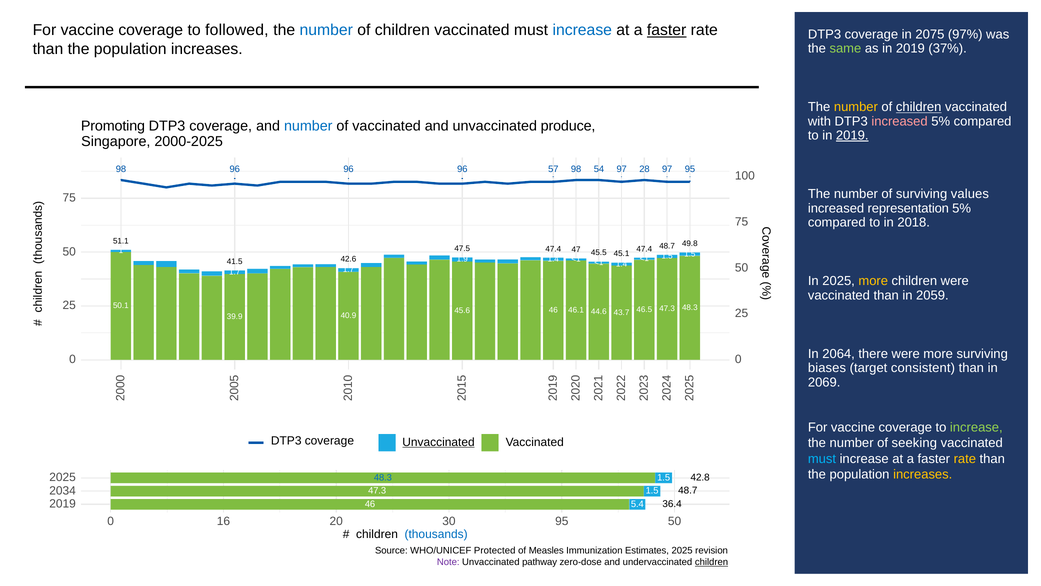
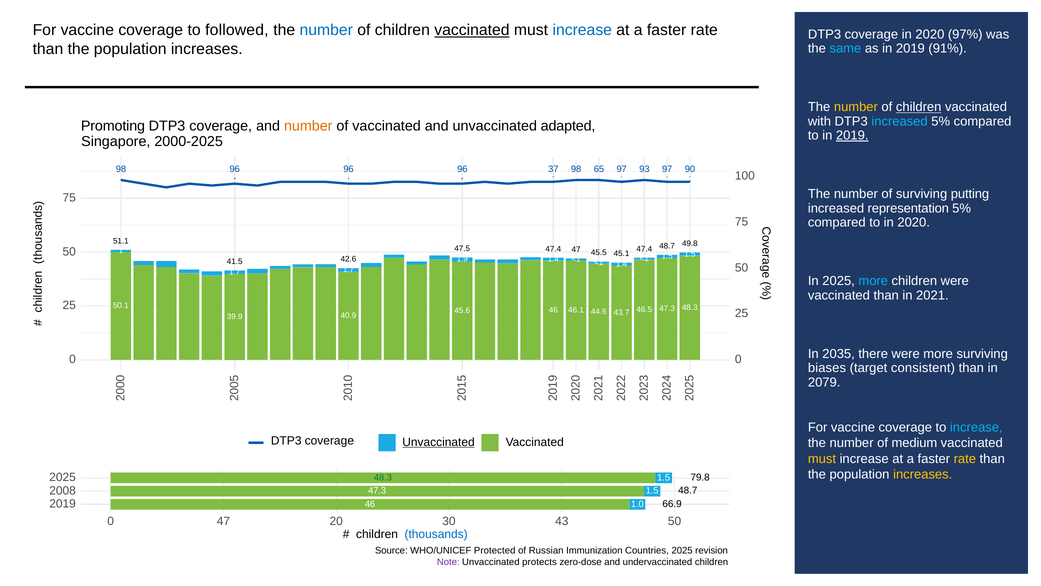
vaccinated underline: none -> present (472, 30)
faster underline: present -> none (667, 30)
coverage in 2075: 2075 -> 2020 (930, 34)
same colour: light green -> light blue (845, 48)
37%: 37% -> 91% (948, 48)
increased colour: pink -> light blue (900, 121)
number colour: blue -> orange (308, 126)
produce: produce -> adapted (568, 126)
57: 57 -> 37 (553, 169)
54: 54 -> 65 (599, 169)
28: 28 -> 93 (644, 169)
97 95: 95 -> 90 (690, 169)
values: values -> putting (970, 194)
to in 2018: 2018 -> 2020 (914, 222)
more colour: yellow -> light blue (873, 281)
2059: 2059 -> 2021 (932, 295)
2064: 2064 -> 2035 (839, 354)
2069: 2069 -> 2079 (824, 382)
increase colour: light green -> light blue (976, 427)
seeking: seeking -> medium (914, 443)
must colour: light blue -> yellow (822, 458)
42.8: 42.8 -> 79.8 (700, 477)
48.3 colour: blue -> green (383, 477)
2034: 2034 -> 2008 (63, 490)
36.4: 36.4 -> 66.9 (672, 504)
5.4: 5.4 -> 1.0 (637, 504)
0 16: 16 -> 47 (223, 521)
30 95: 95 -> 43 (562, 521)
Measles: Measles -> Russian (546, 550)
Estimates: Estimates -> Countries (647, 550)
pathway: pathway -> protects (540, 562)
children underline: present -> none (712, 562)
